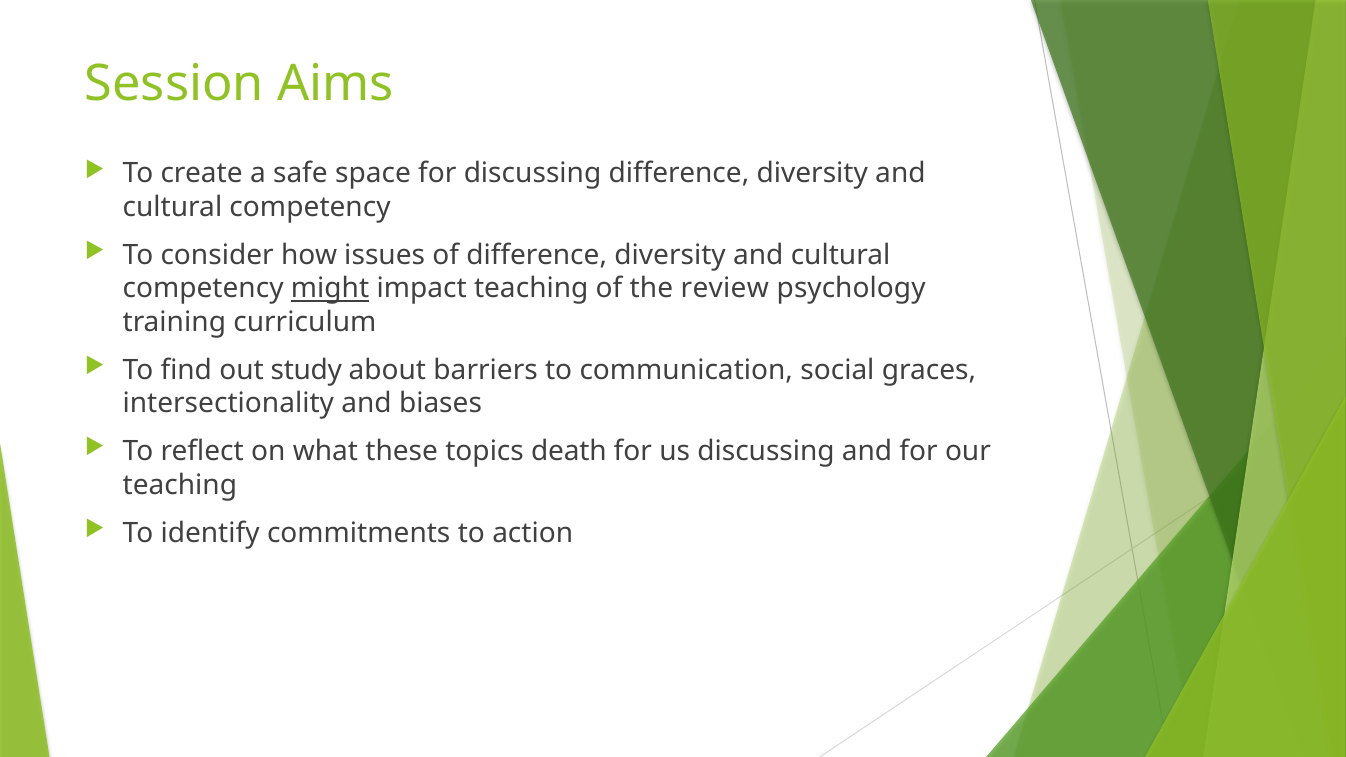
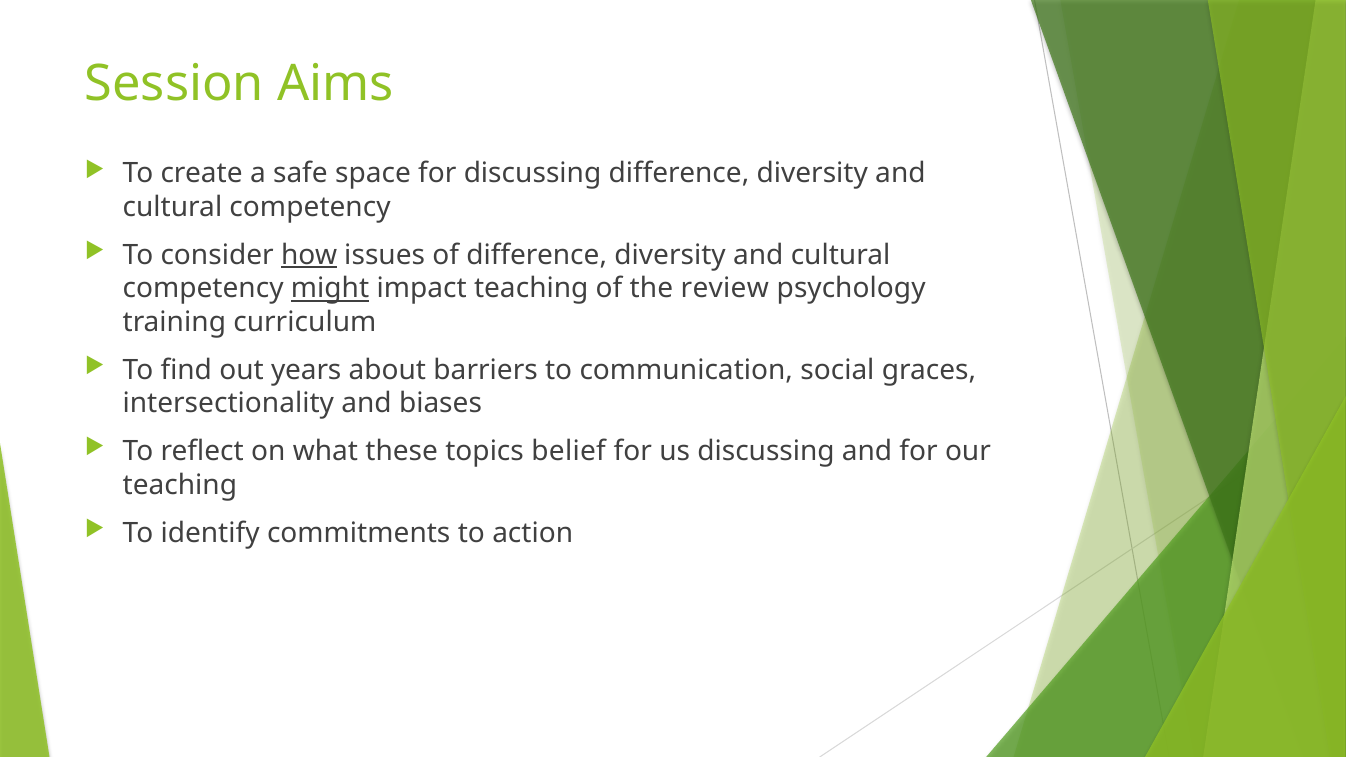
how underline: none -> present (309, 255)
study: study -> years (306, 370)
death: death -> belief (569, 451)
